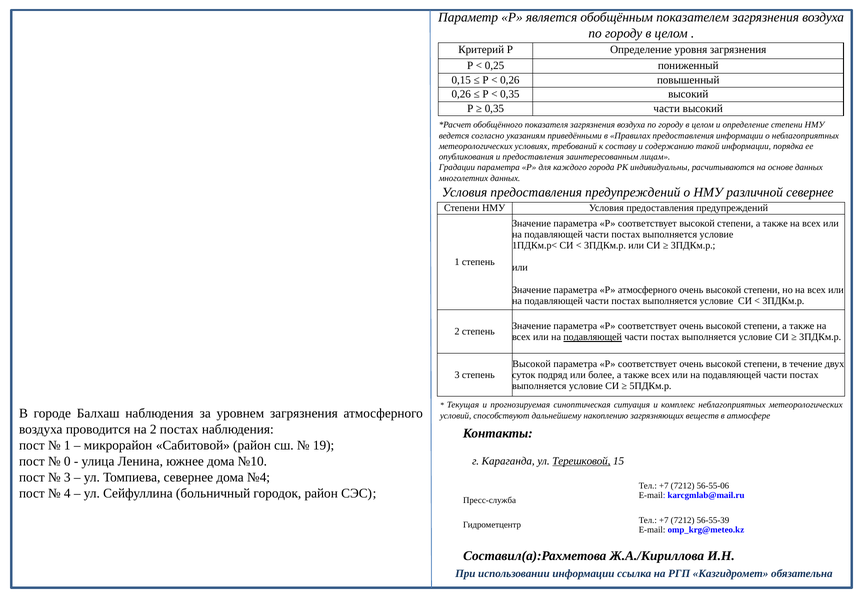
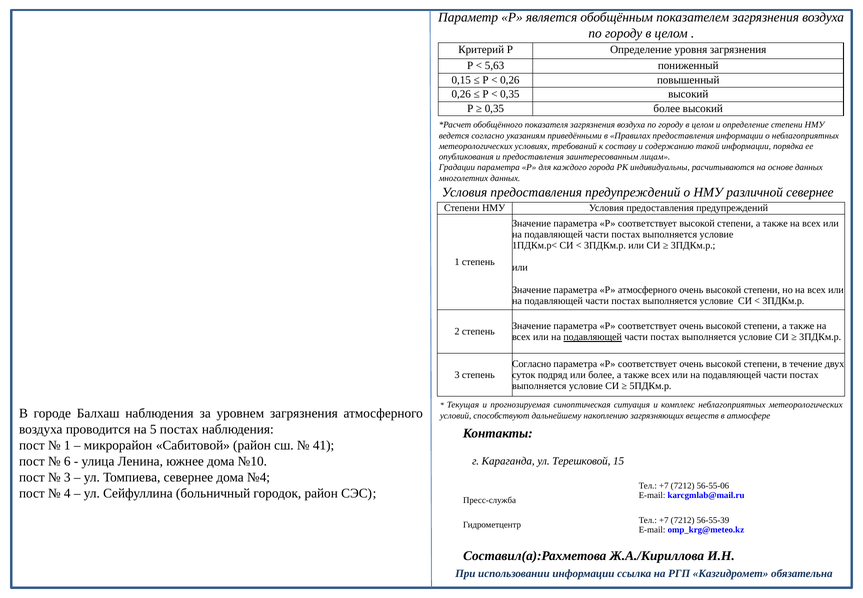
0,25: 0,25 -> 5,63 (495, 66)
0,35 части: части -> более (667, 108)
Высокой: Высокой -> Согласно (532, 363)
на 2: 2 -> 5 (153, 429)
19: 19 -> 41 (324, 445)
0: 0 -> 6 (67, 461)
Терешковой underline: present -> none (581, 461)
